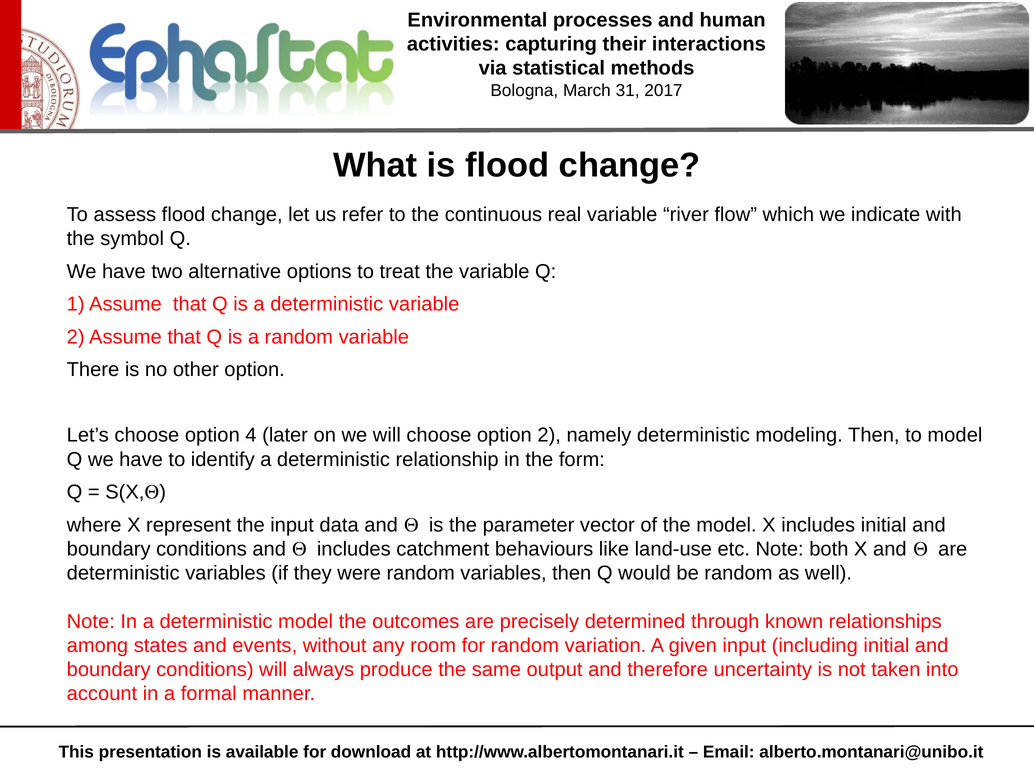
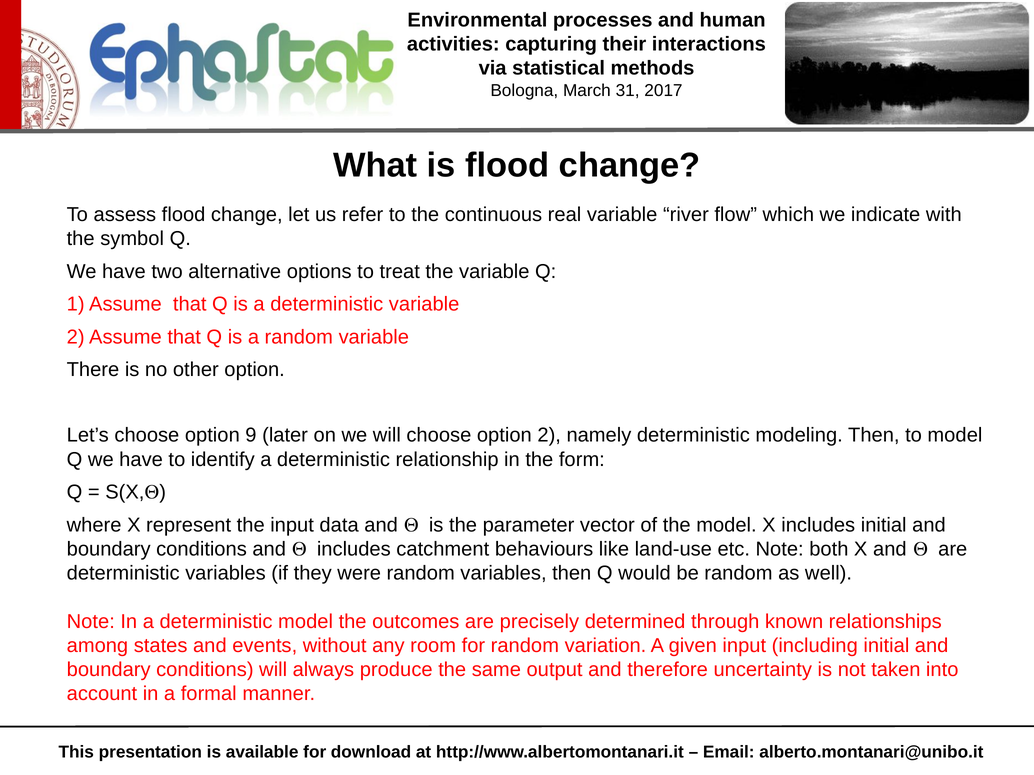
4: 4 -> 9 (251, 436)
